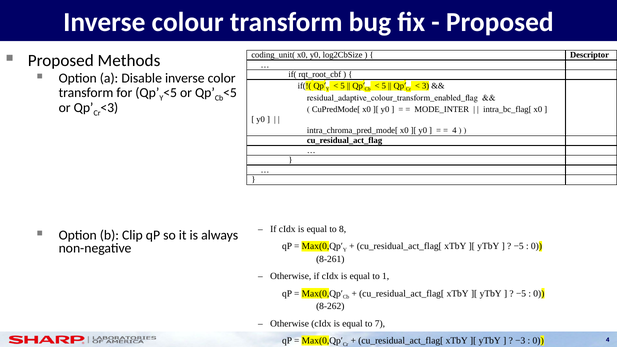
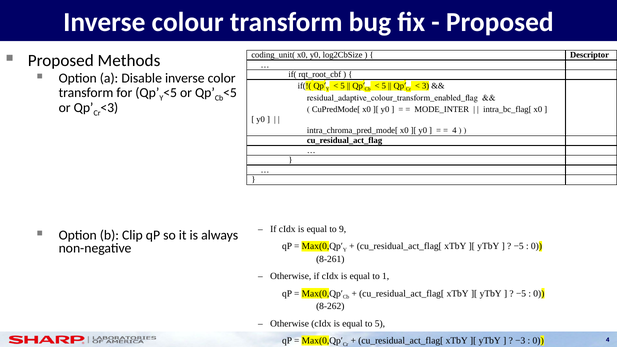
8: 8 -> 9 (343, 229)
to 7: 7 -> 5 (380, 323)
